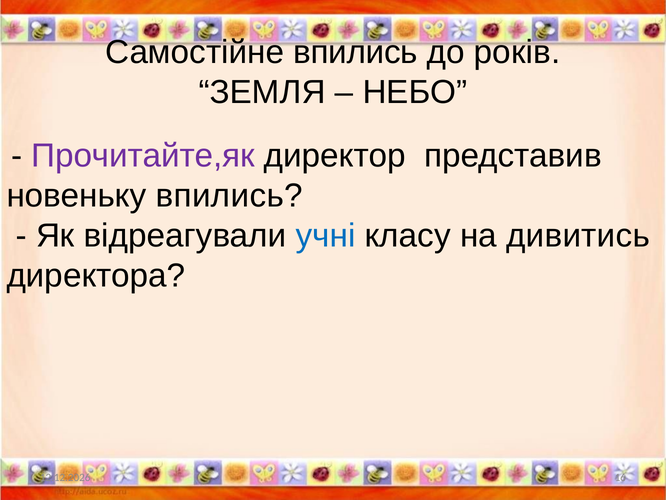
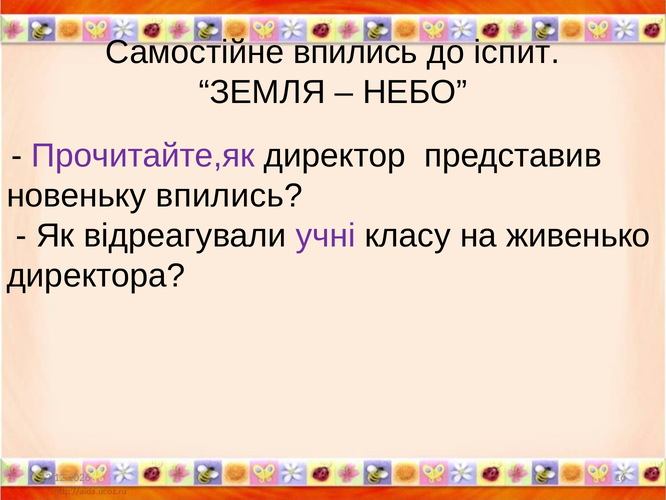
років: років -> іспит (517, 52)
учні colour: blue -> purple (326, 236)
дивитись: дивитись -> живенько (578, 236)
